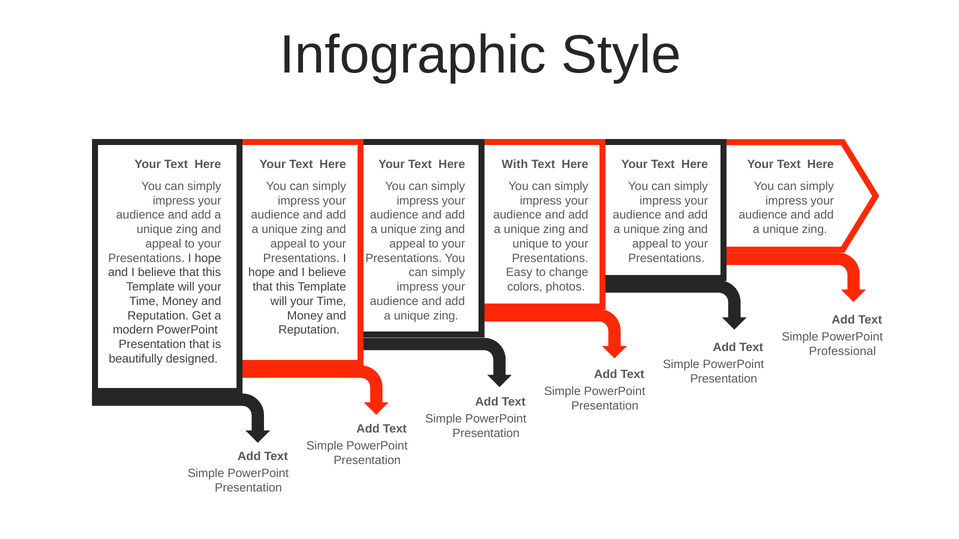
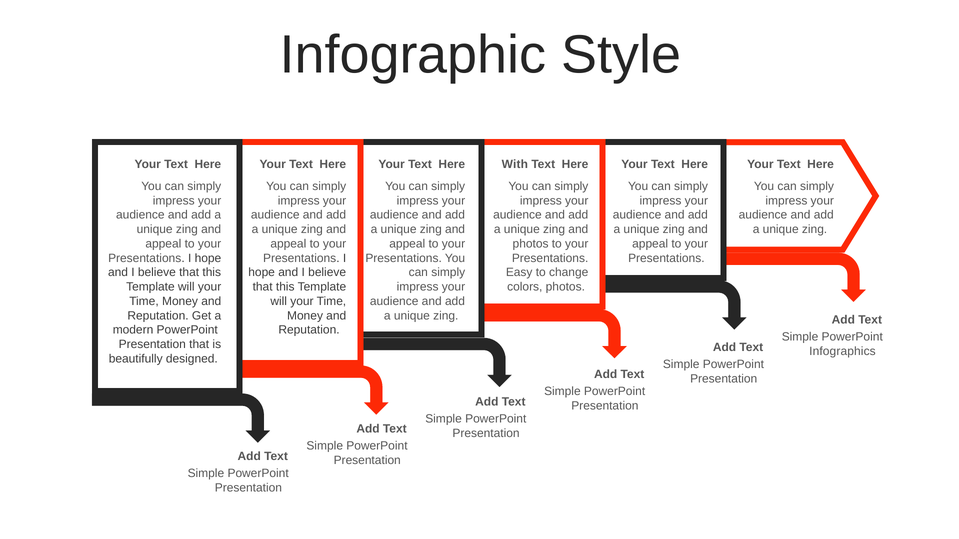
unique: unique -> photos (531, 244)
Professional: Professional -> Infographics (842, 352)
